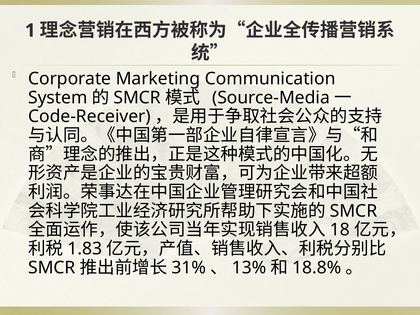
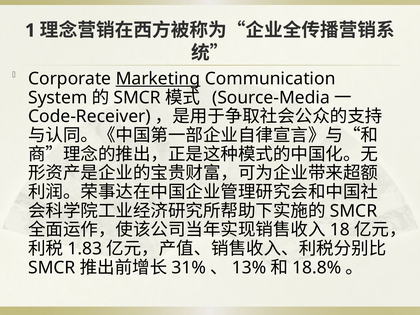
Marketing underline: none -> present (158, 79)
